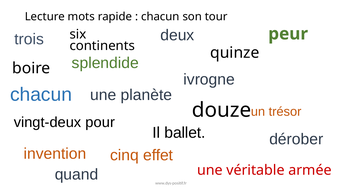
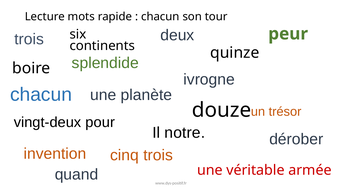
ballet: ballet -> notre (185, 133)
cinq effet: effet -> trois (158, 156)
